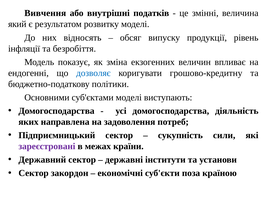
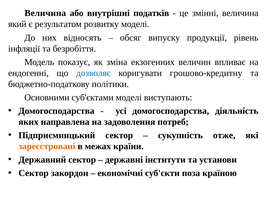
Вивчення: Вивчення -> Величина (45, 13)
сили: сили -> отже (224, 135)
зареєстровані colour: purple -> orange (47, 146)
